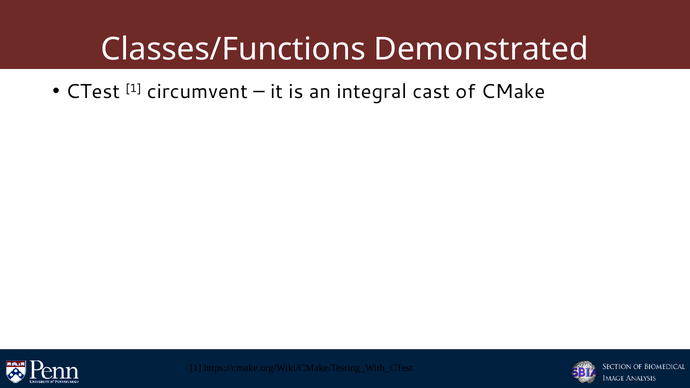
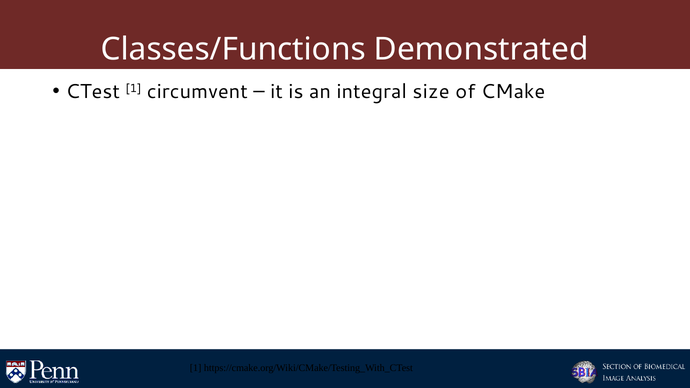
cast: cast -> size (431, 91)
